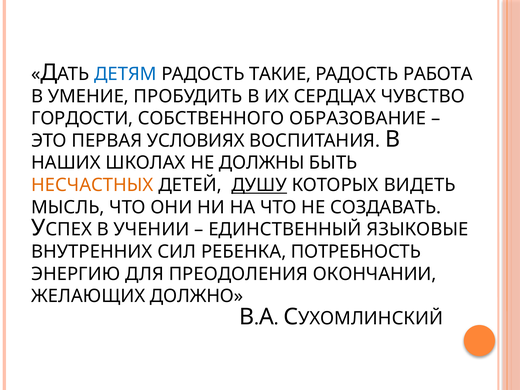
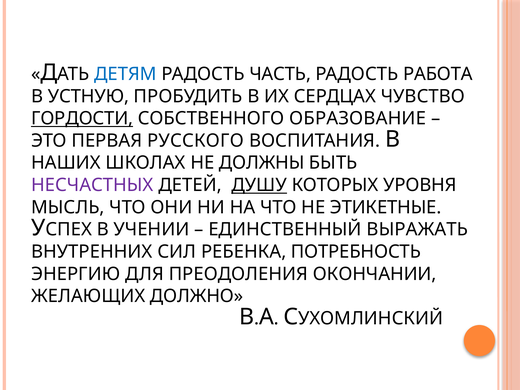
ТАКИЕ: ТАКИЕ -> ЧАСТЬ (280, 74)
УМЕНИЕ: УМЕНИЕ -> УСТНУЮ (88, 96)
ГОРДОСТИ underline: none -> present (82, 118)
УСЛОВИЯХ: УСЛОВИЯХ -> РУССКОГО (196, 141)
НЕСЧАСТНЫХ colour: orange -> purple (92, 185)
ВИДЕТЬ: ВИДЕТЬ -> УРОВНЯ (420, 185)
СОЗДАВАТЬ: СОЗДАВАТЬ -> ЭТИКЕТНЫЕ (386, 207)
ЯЗЫКОВЫЕ: ЯЗЫКОВЫЕ -> ВЫРАЖАТЬ (417, 230)
